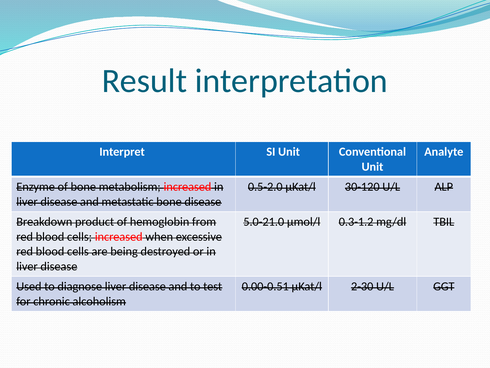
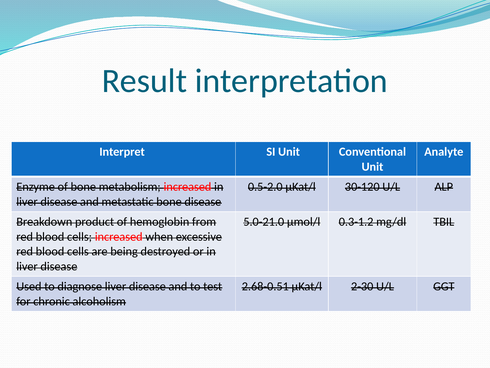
0.00-0.51: 0.00-0.51 -> 2.68-0.51 (265, 286)
